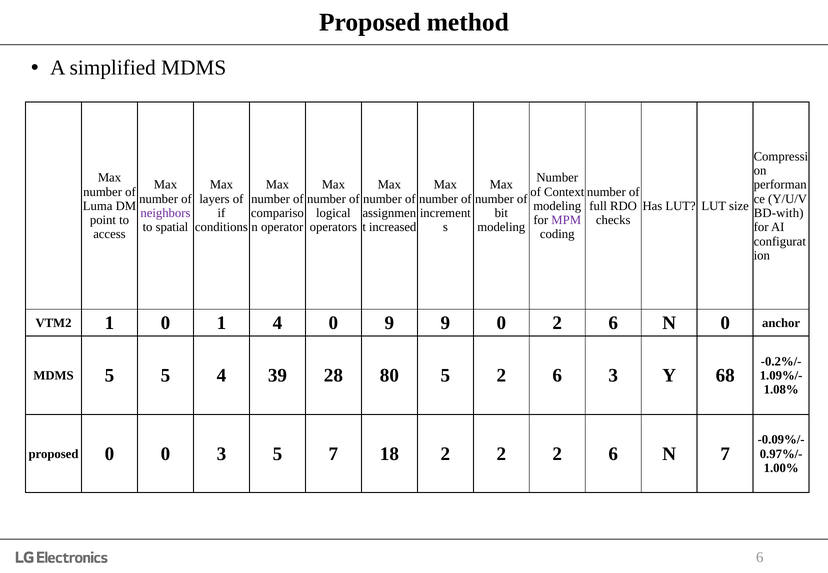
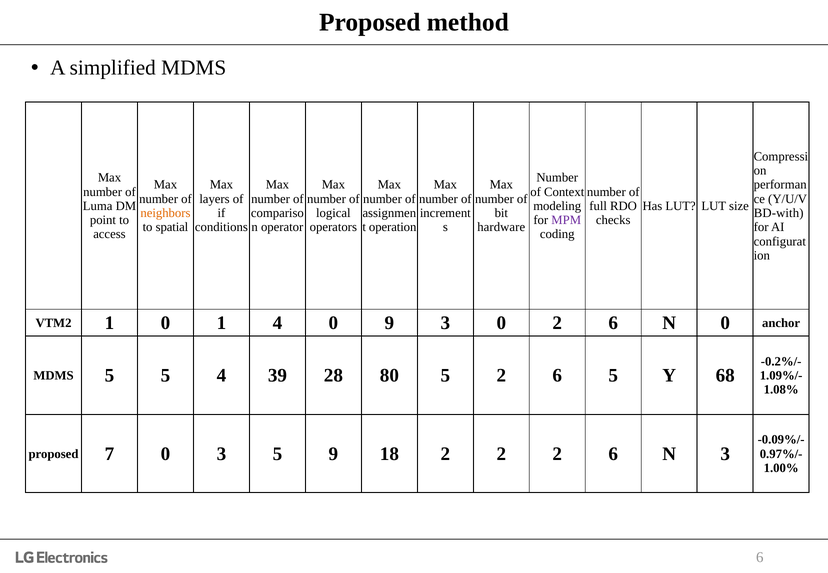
neighbors colour: purple -> orange (165, 213)
increased: increased -> operation (393, 227)
modeling: modeling -> hardware (501, 227)
9 9: 9 -> 3 (445, 323)
6 3: 3 -> 5 (613, 376)
proposed 0: 0 -> 7 (110, 454)
5 7: 7 -> 9 (333, 454)
N 7: 7 -> 3 (725, 454)
